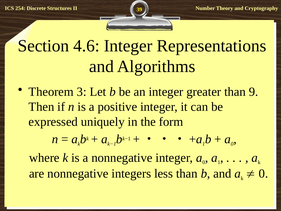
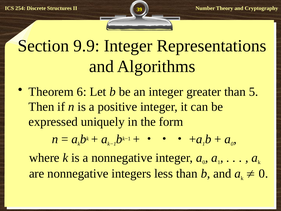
4.6: 4.6 -> 9.9 (86, 46)
3: 3 -> 6 (82, 92)
9: 9 -> 5 (253, 92)
